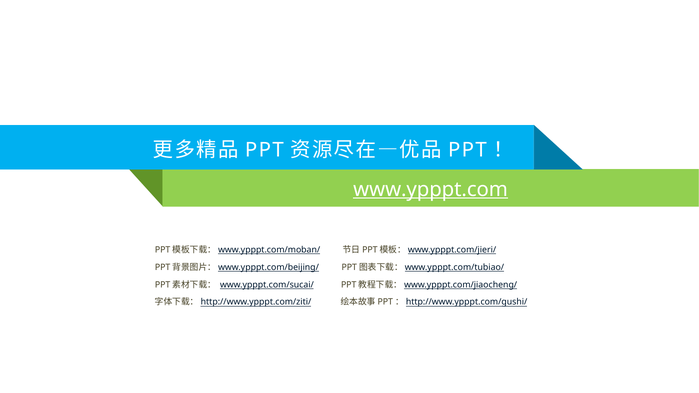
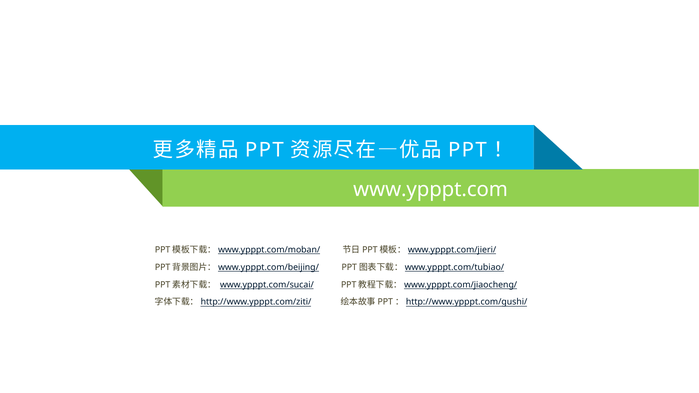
www.ypppt.com underline: present -> none (431, 189)
